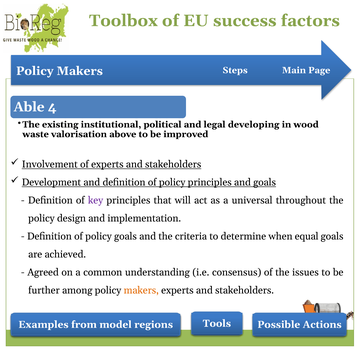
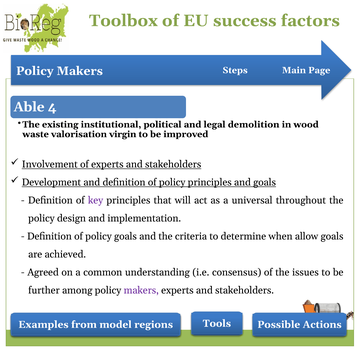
developing: developing -> demolition (254, 125)
above: above -> virgin (123, 134)
equal: equal -> allow (307, 237)
makers colour: orange -> purple (141, 291)
